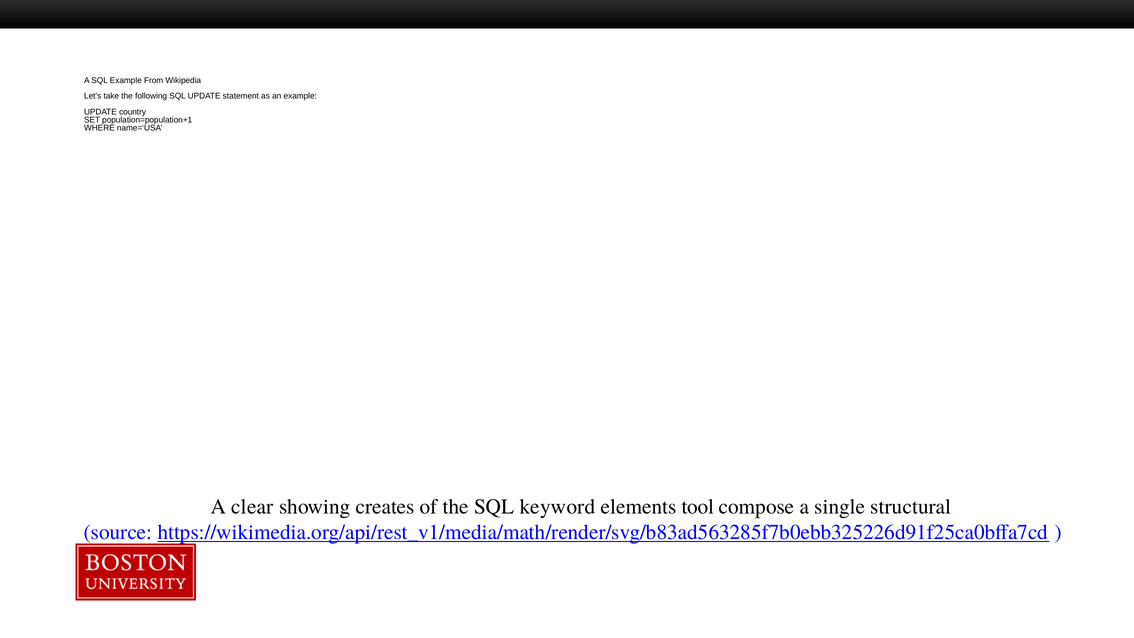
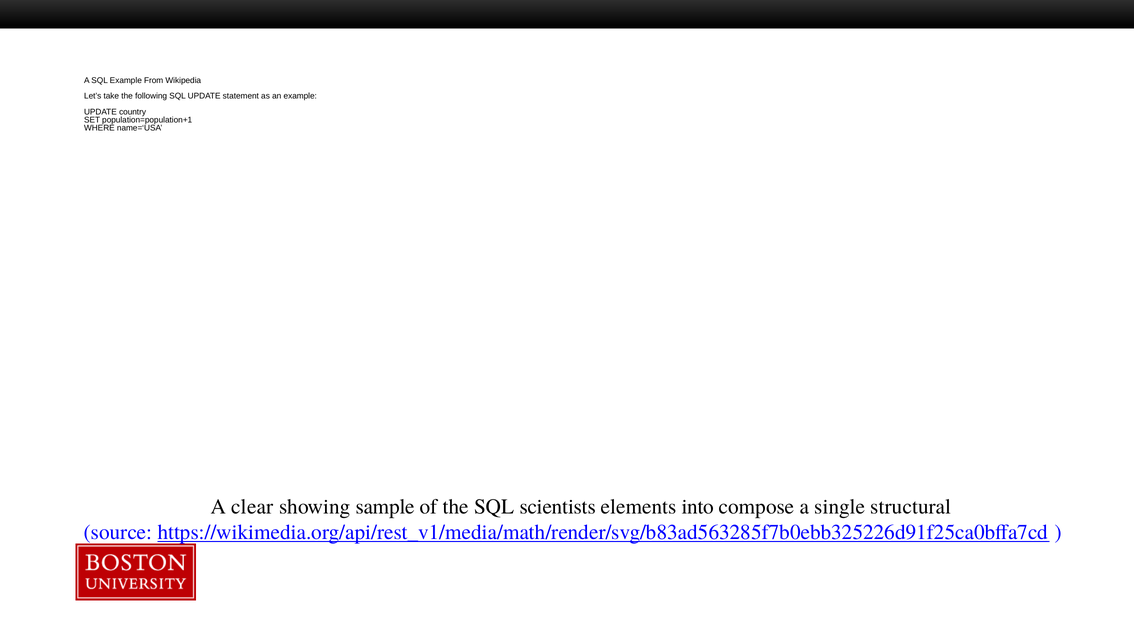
creates: creates -> sample (385, 507)
keyword: keyword -> scientists (558, 507)
tool: tool -> into (698, 507)
